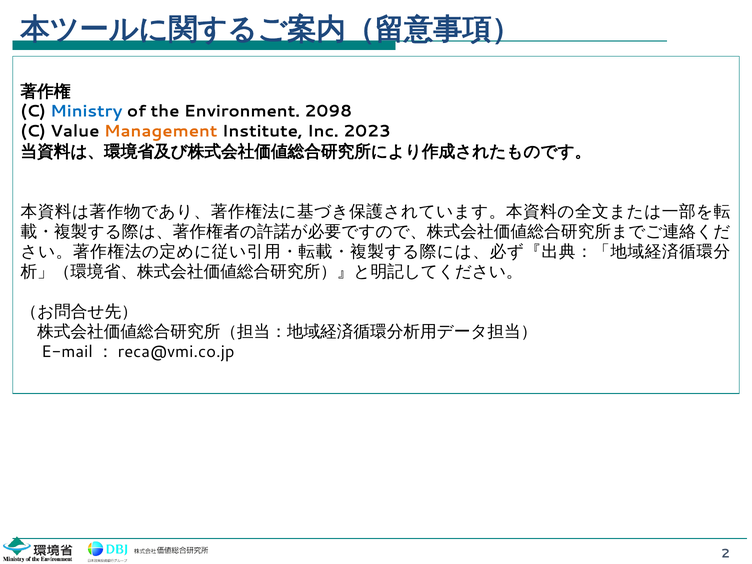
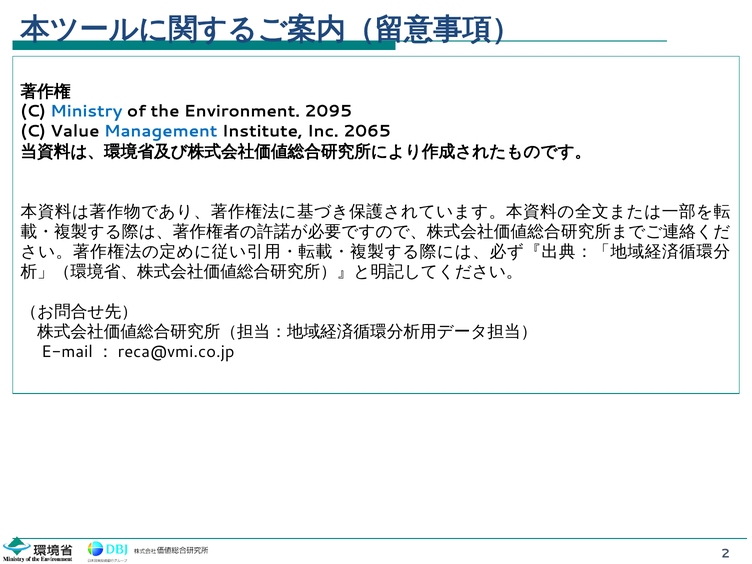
2098: 2098 -> 2095 (328, 111)
Management colour: orange -> blue (161, 131)
2023: 2023 -> 2065 (367, 131)
